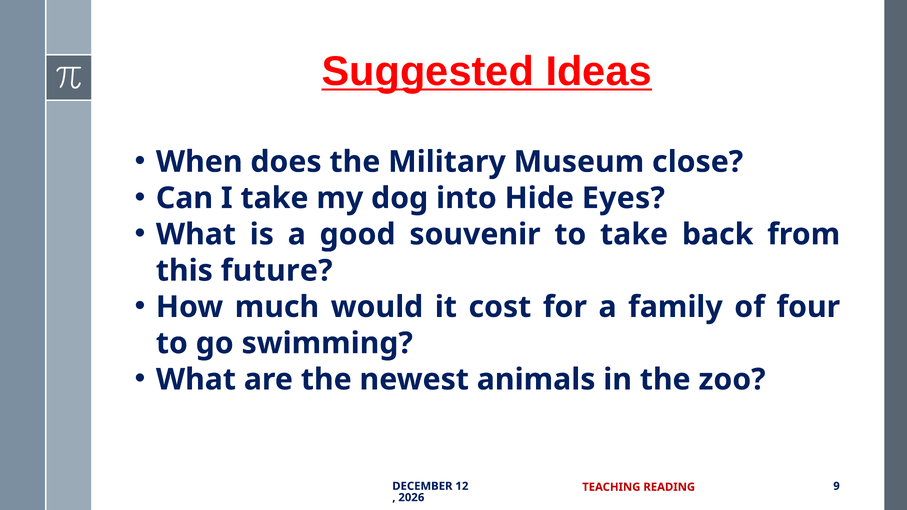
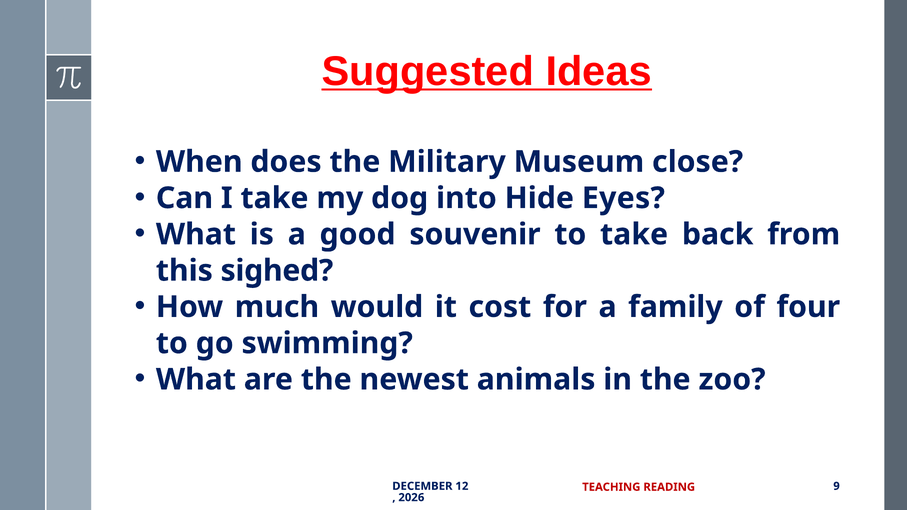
future: future -> sighed (277, 271)
